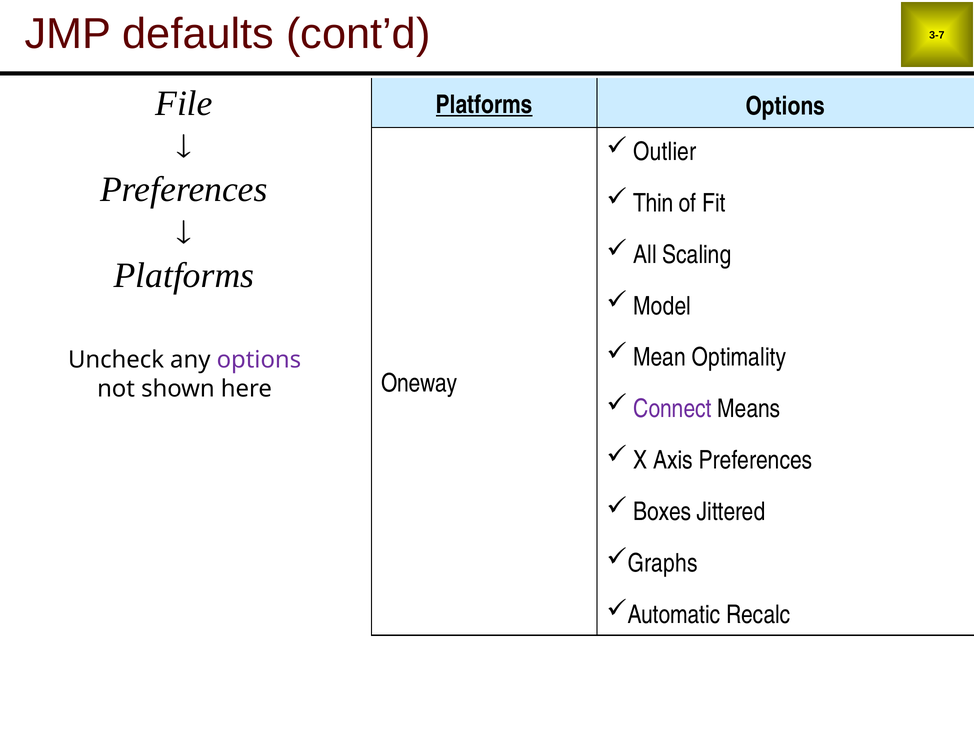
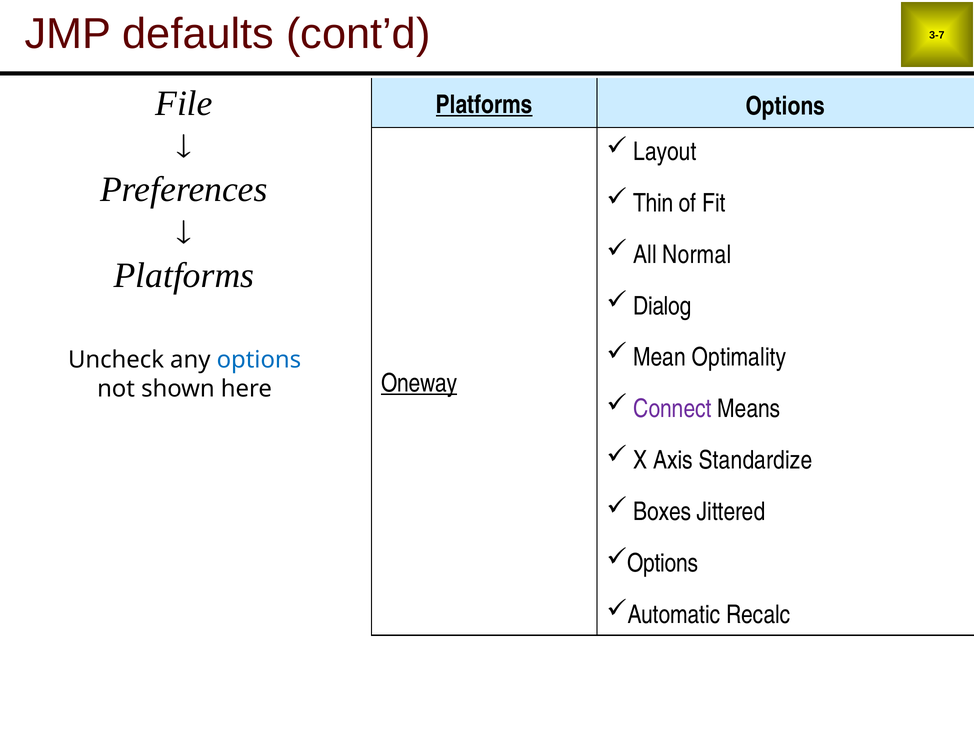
Outlier: Outlier -> Layout (665, 152)
Scaling: Scaling -> Normal (697, 255)
Model: Model -> Dialog (662, 306)
options colour: purple -> blue (259, 360)
Oneway underline: none -> present (419, 383)
Axis Preferences: Preferences -> Standardize (756, 461)
Graphs: Graphs -> Options (663, 564)
